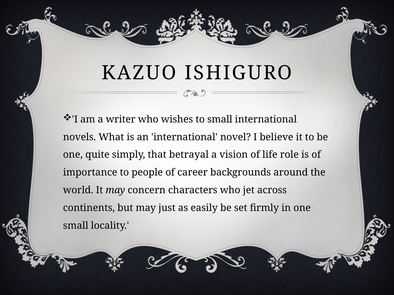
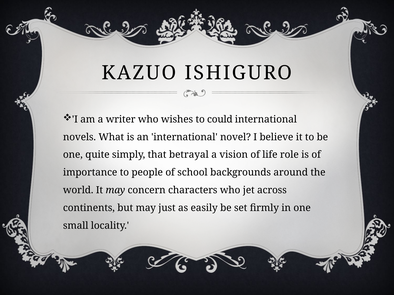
to small: small -> could (220, 120)
career: career -> school (192, 173)
